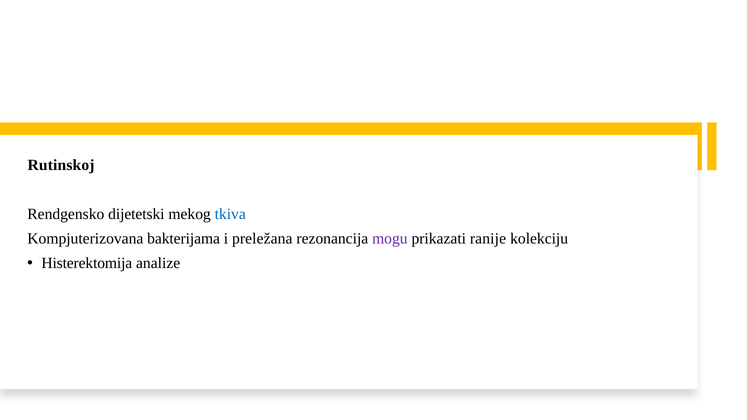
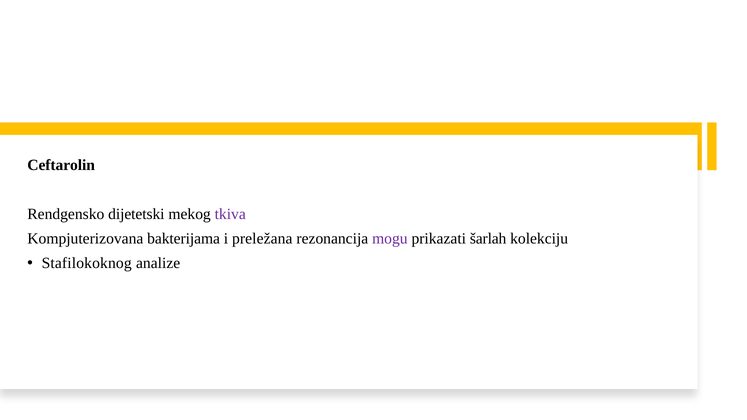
Rutinskoj: Rutinskoj -> Ceftarolin (61, 165)
tkiva colour: blue -> purple (230, 214)
ranije: ranije -> šarlah (488, 239)
Histerektomija: Histerektomija -> Stafilokoknog (87, 263)
